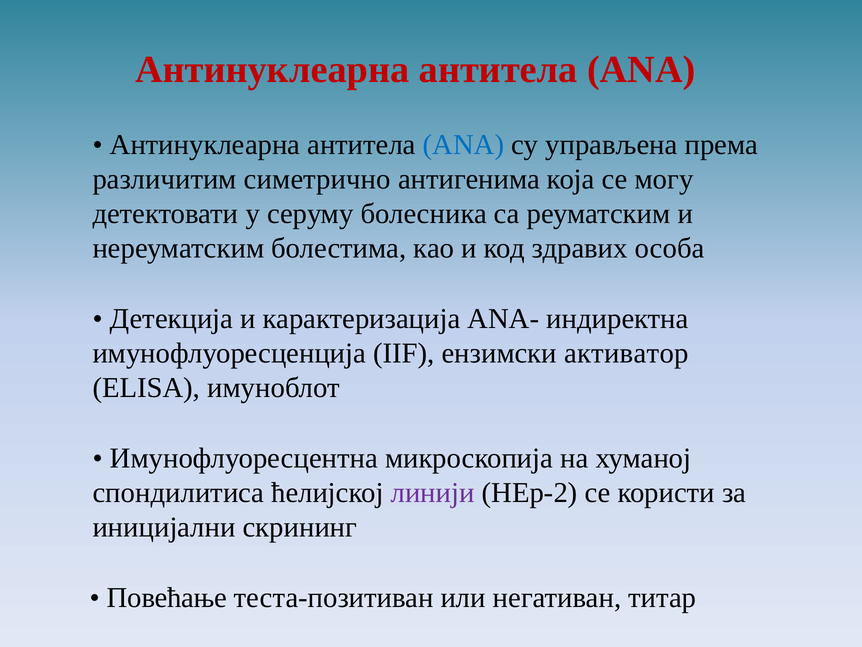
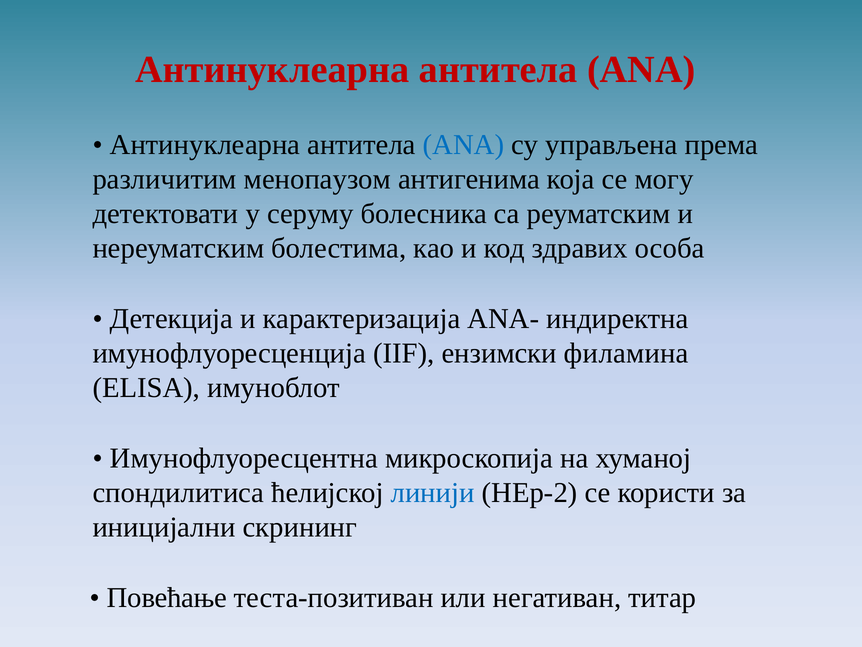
симетрично: симетрично -> менопаузом (317, 179)
активатор: активатор -> филамина (626, 353)
линији colour: purple -> blue (433, 492)
